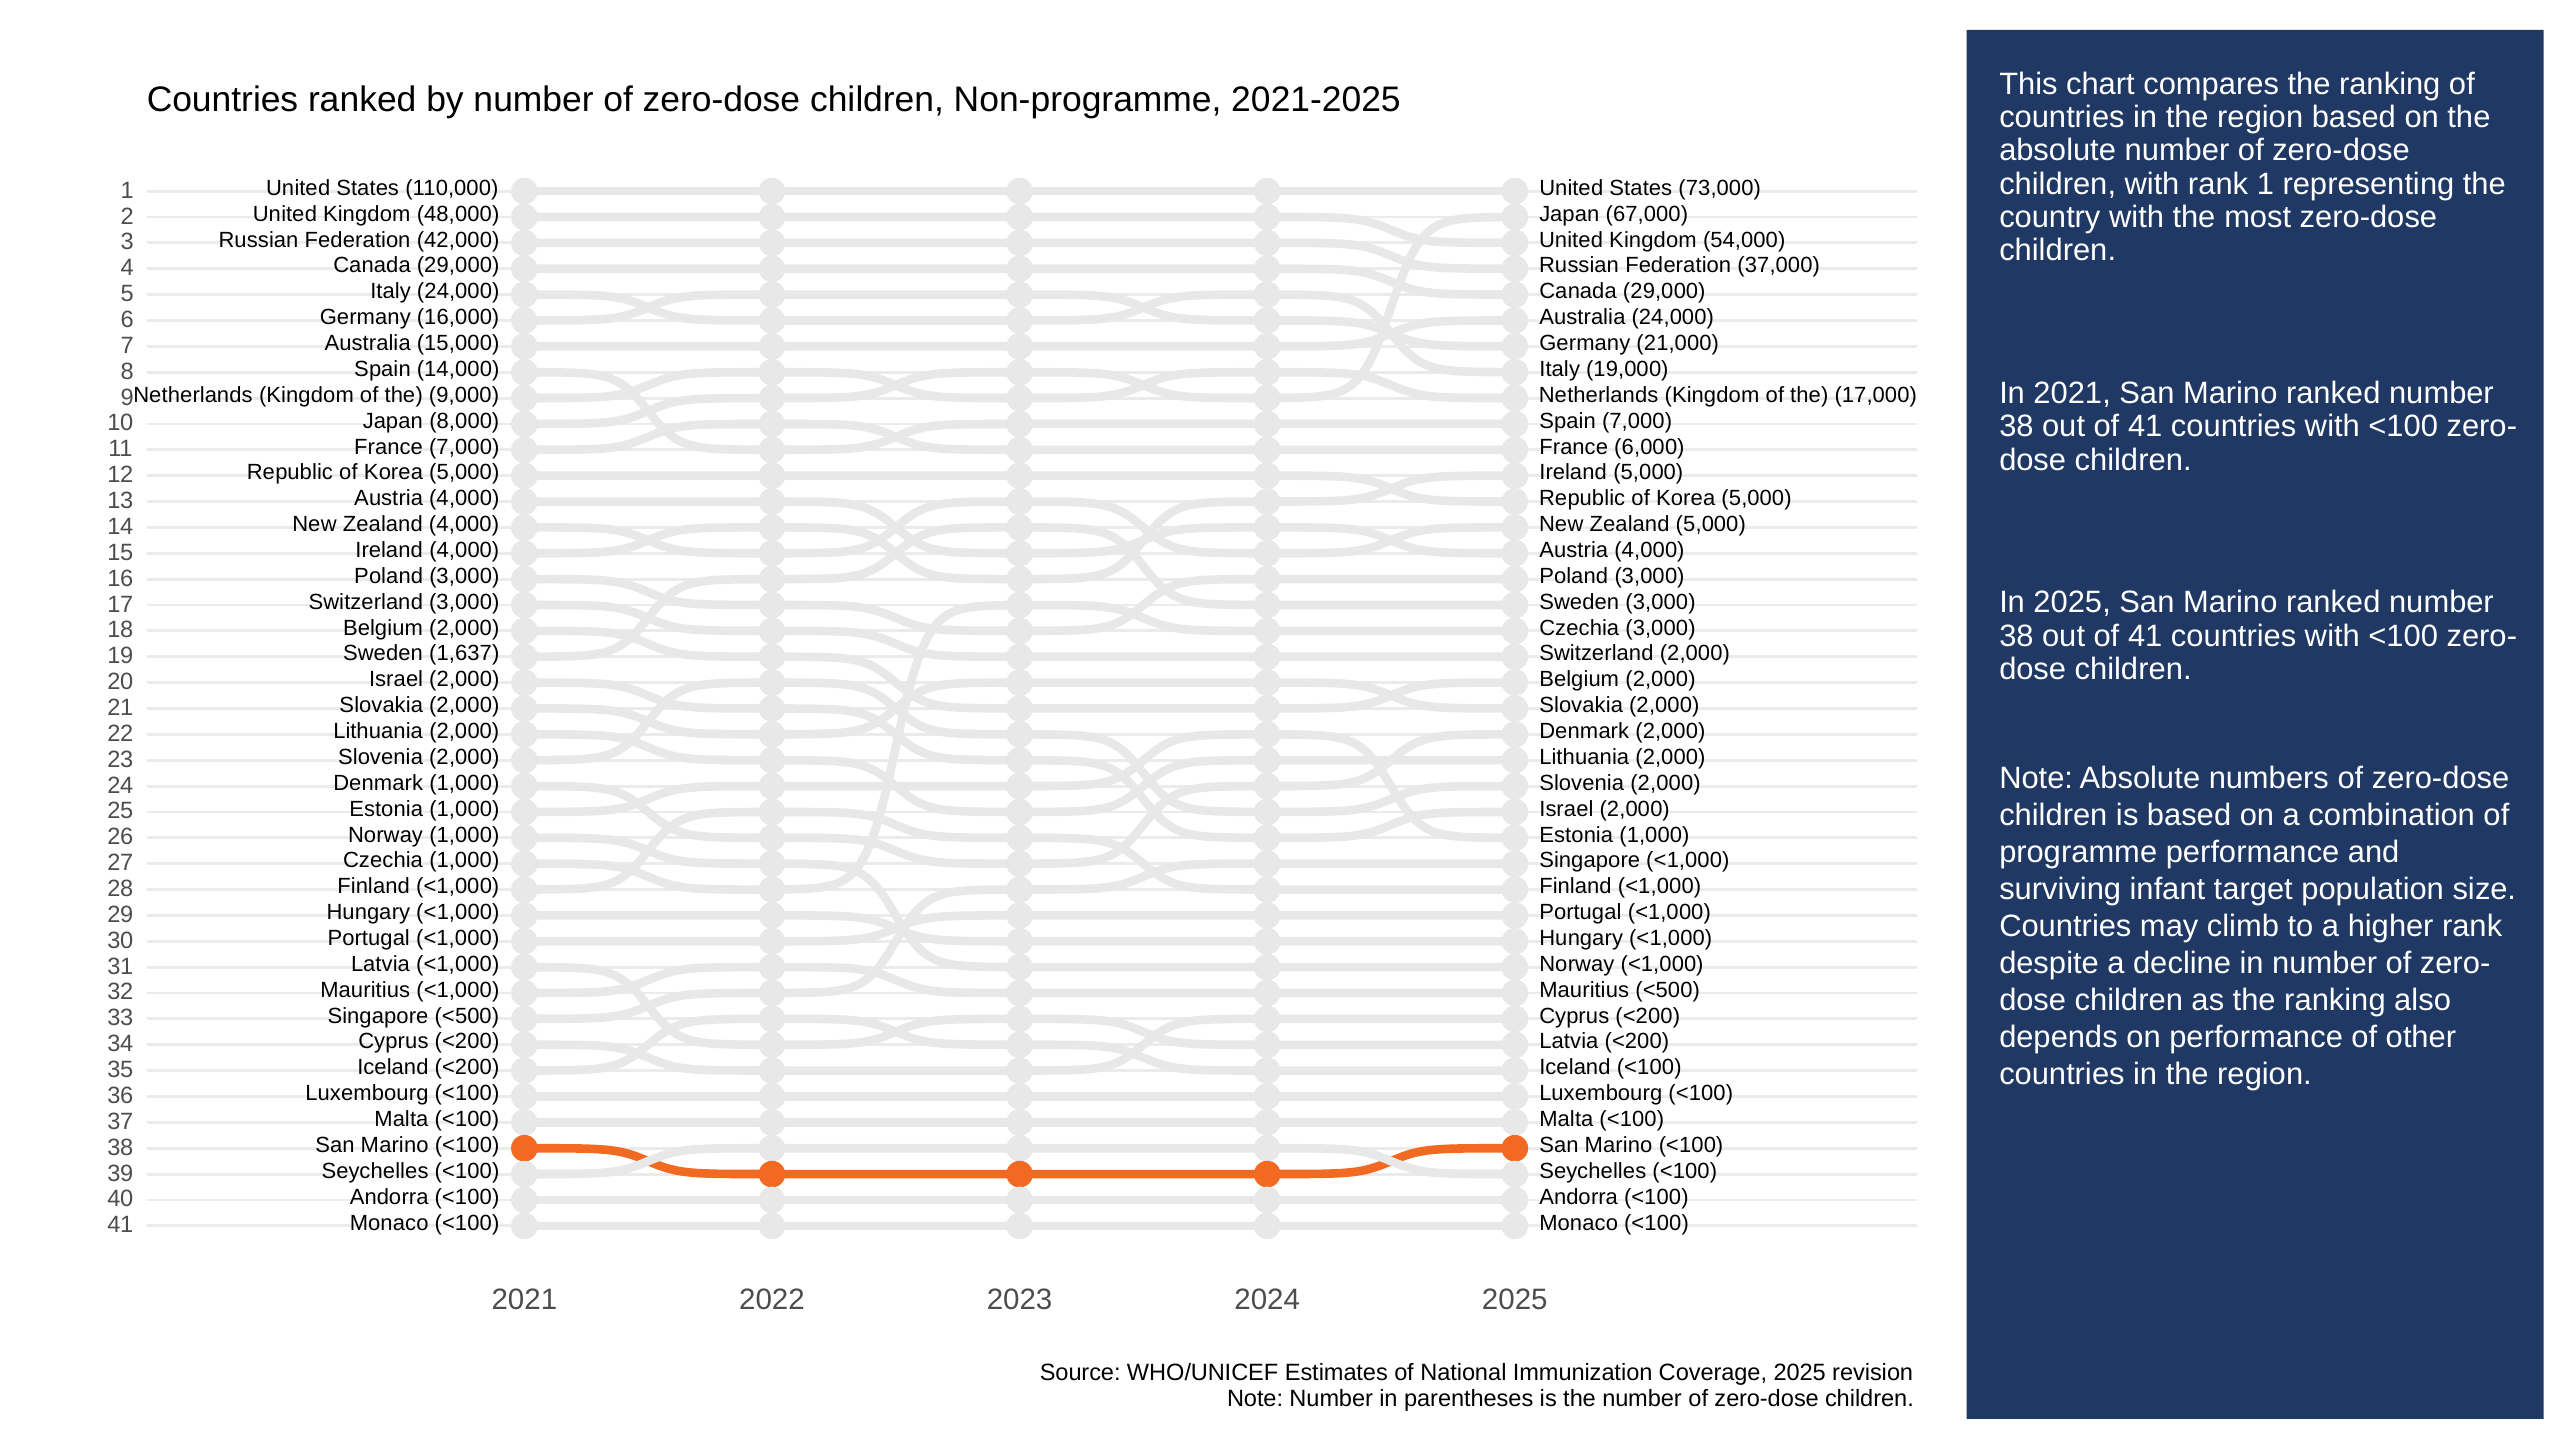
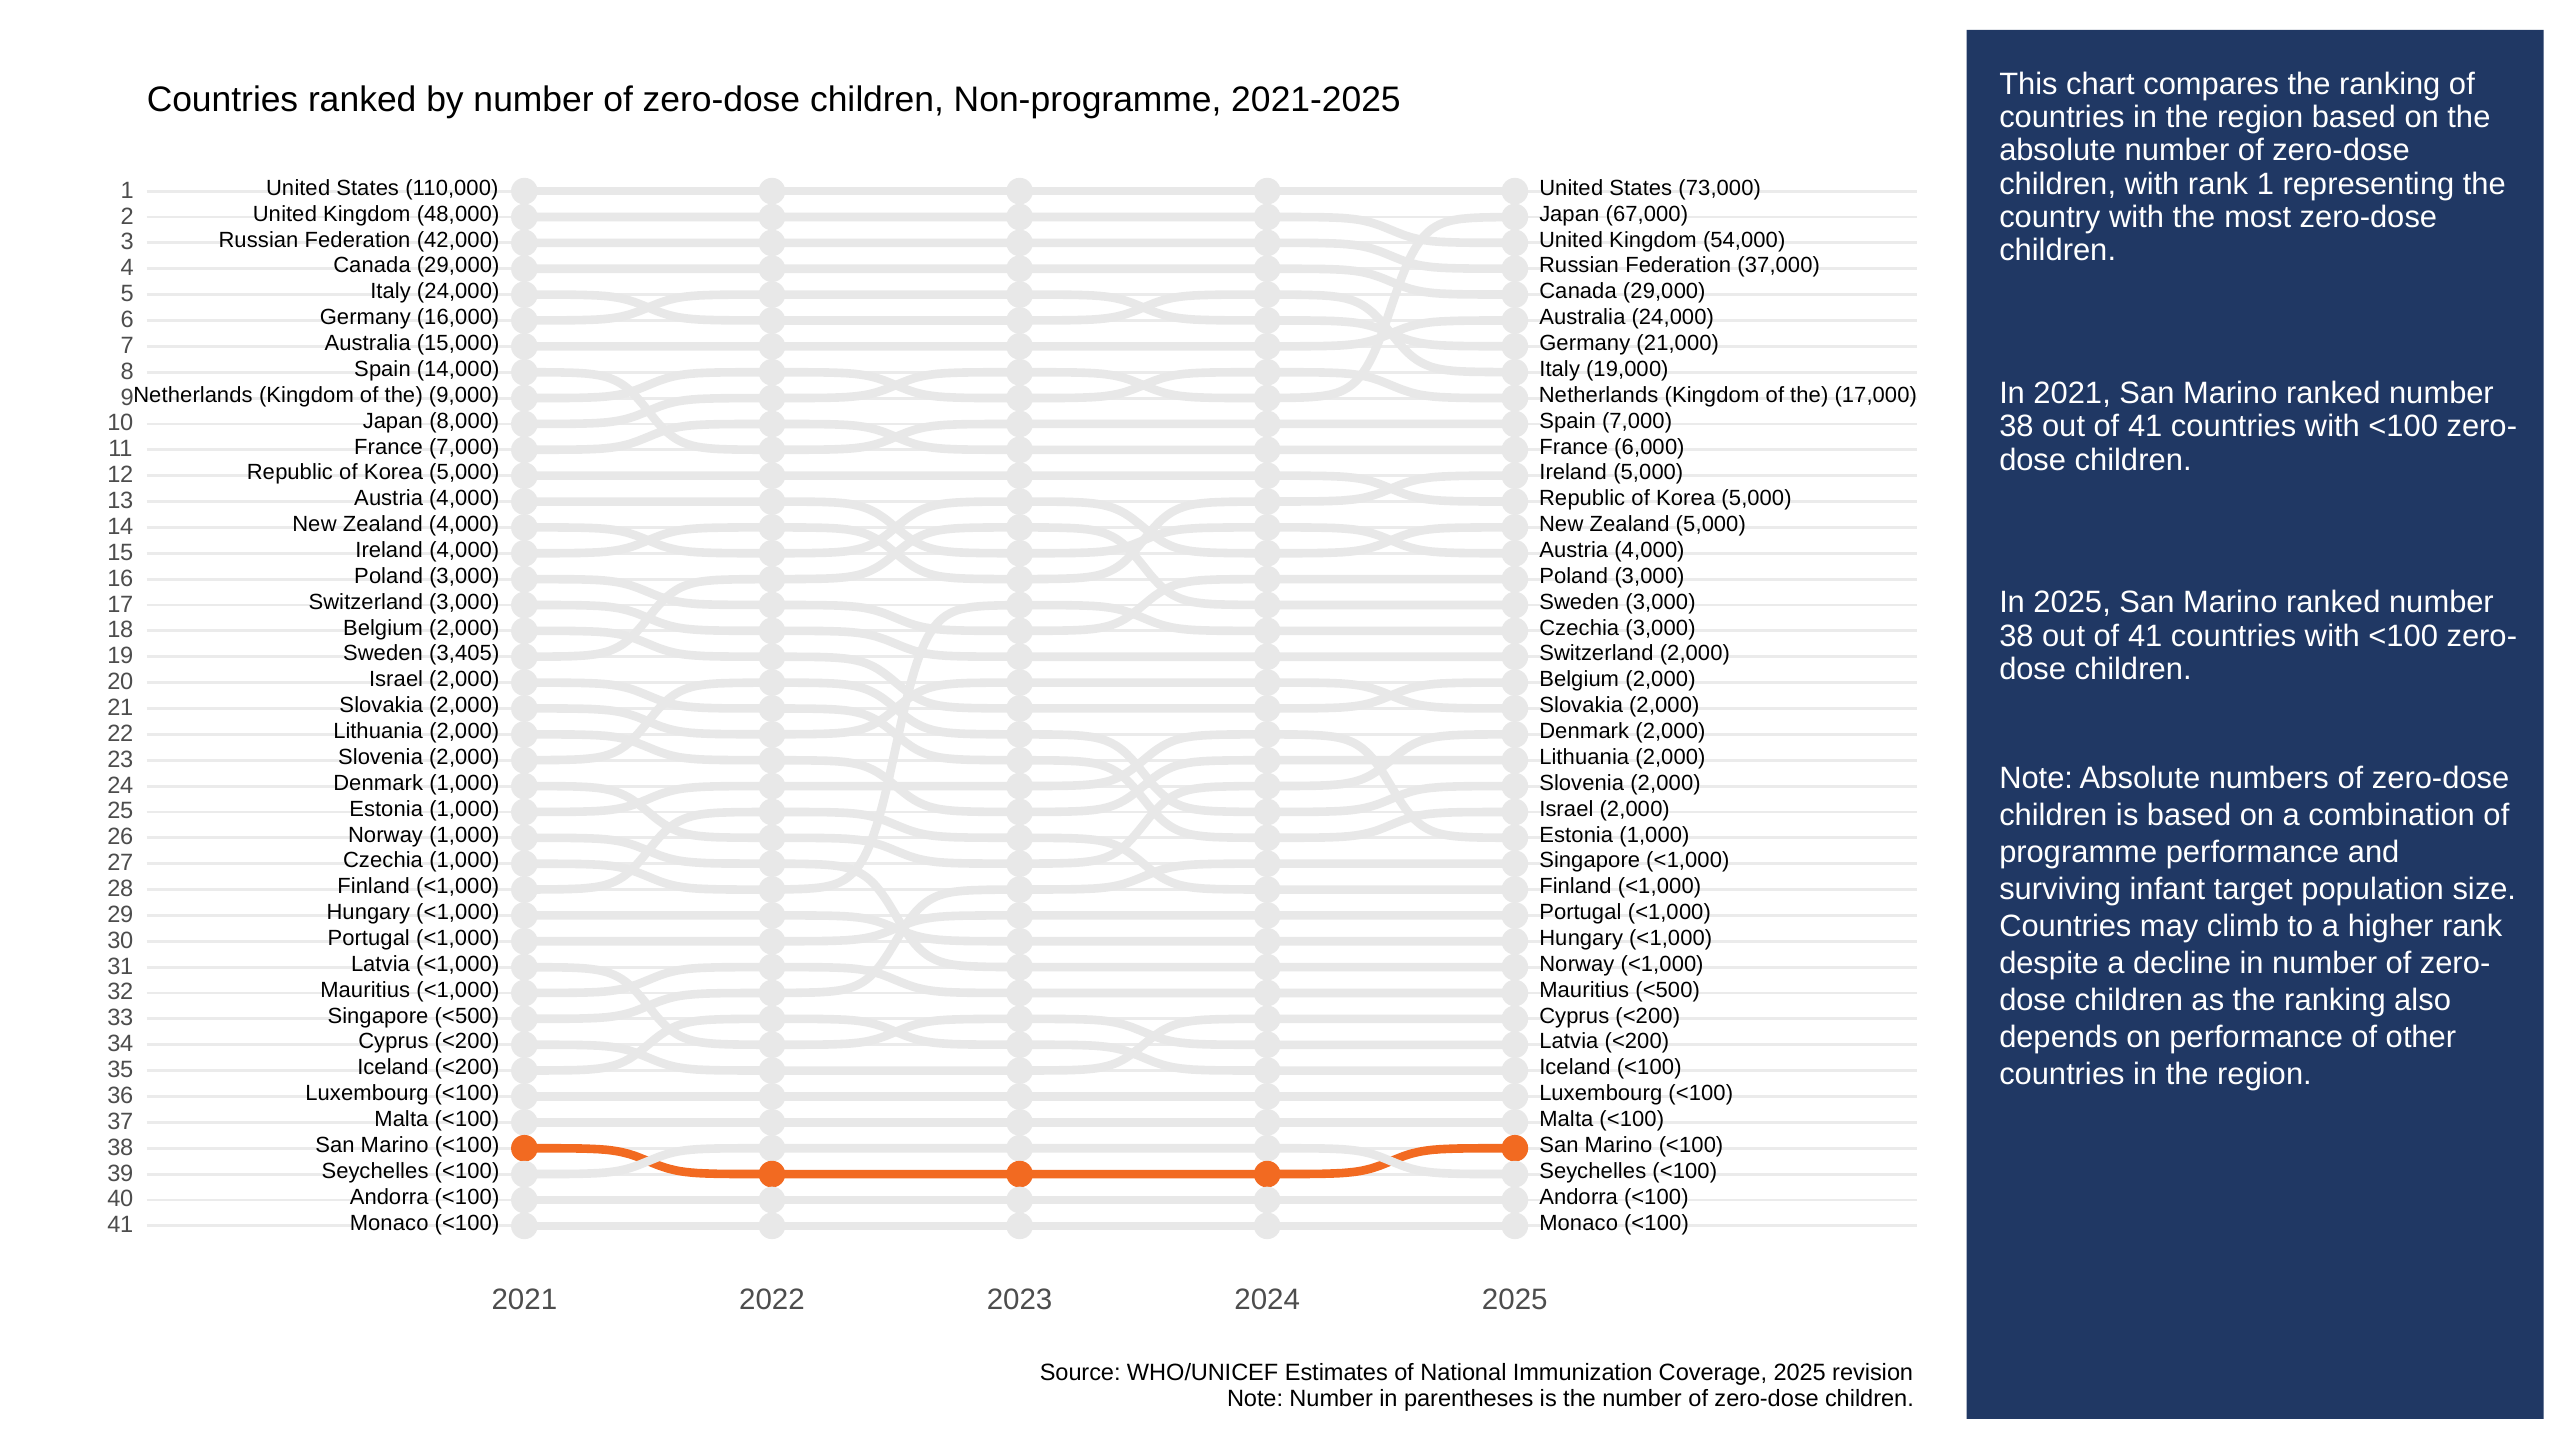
1,637: 1,637 -> 3,405 (464, 654)
